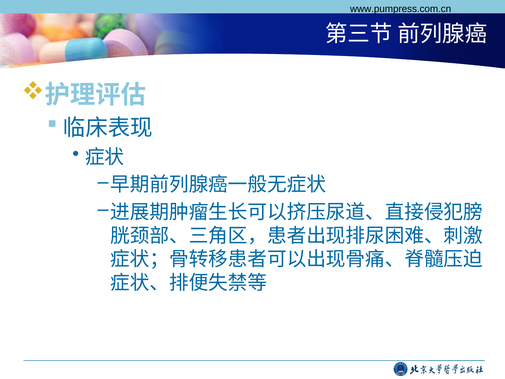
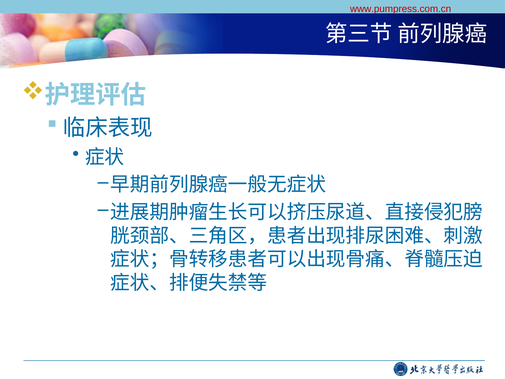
www.pumpress.com.cn colour: black -> red (401, 9)
